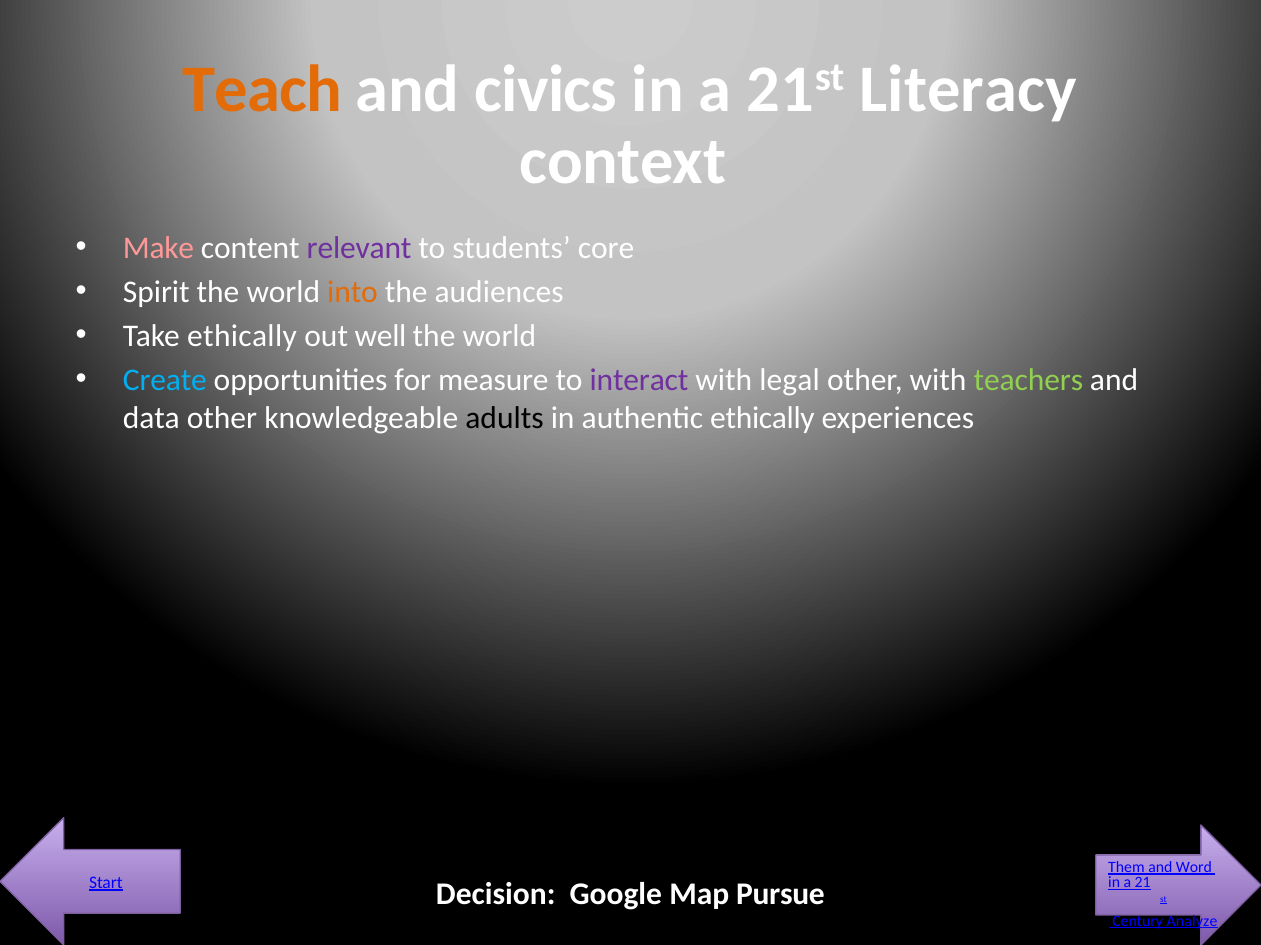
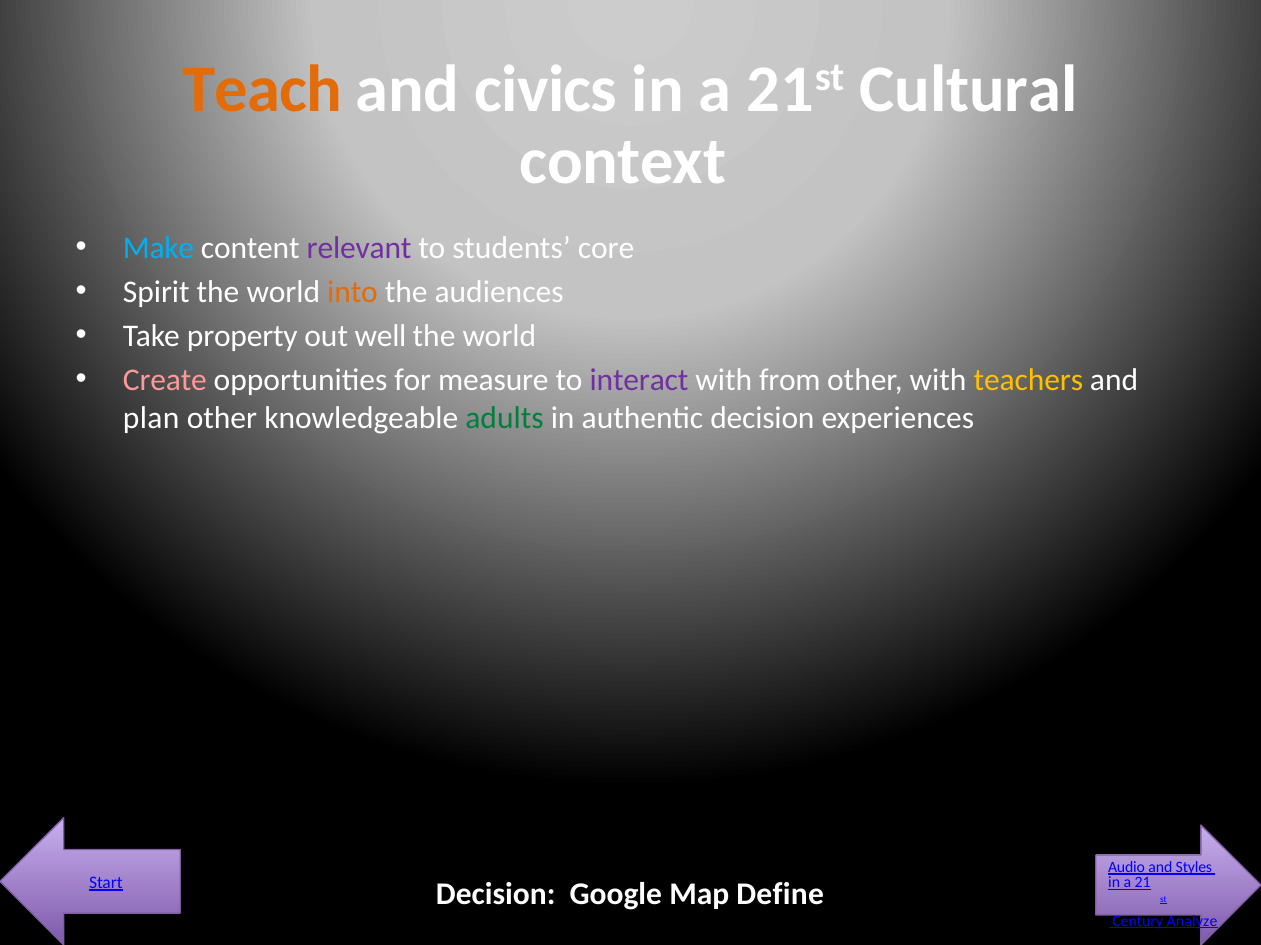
Literacy: Literacy -> Cultural (968, 89)
Make colour: pink -> light blue (159, 248)
Take ethically: ethically -> property (242, 336)
Create colour: light blue -> pink (165, 381)
legal: legal -> from (790, 381)
teachers colour: light green -> yellow (1028, 381)
data: data -> plan (151, 418)
adults colour: black -> green (505, 418)
authentic ethically: ethically -> decision (762, 418)
Them: Them -> Audio (1127, 868)
Word: Word -> Styles (1194, 868)
Pursue: Pursue -> Define (780, 895)
